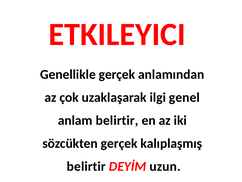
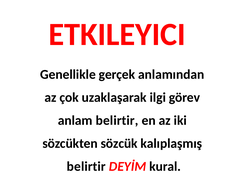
genel: genel -> görev (184, 97)
sözcükten gerçek: gerçek -> sözcük (119, 143)
uzun: uzun -> kural (165, 166)
